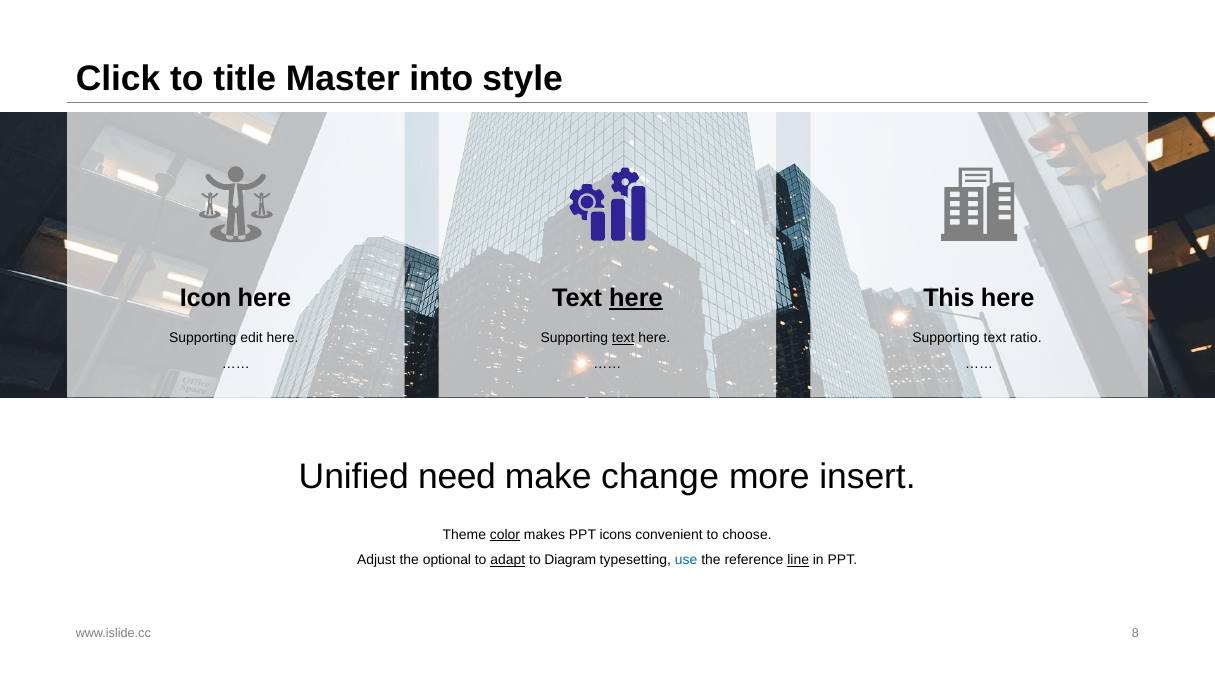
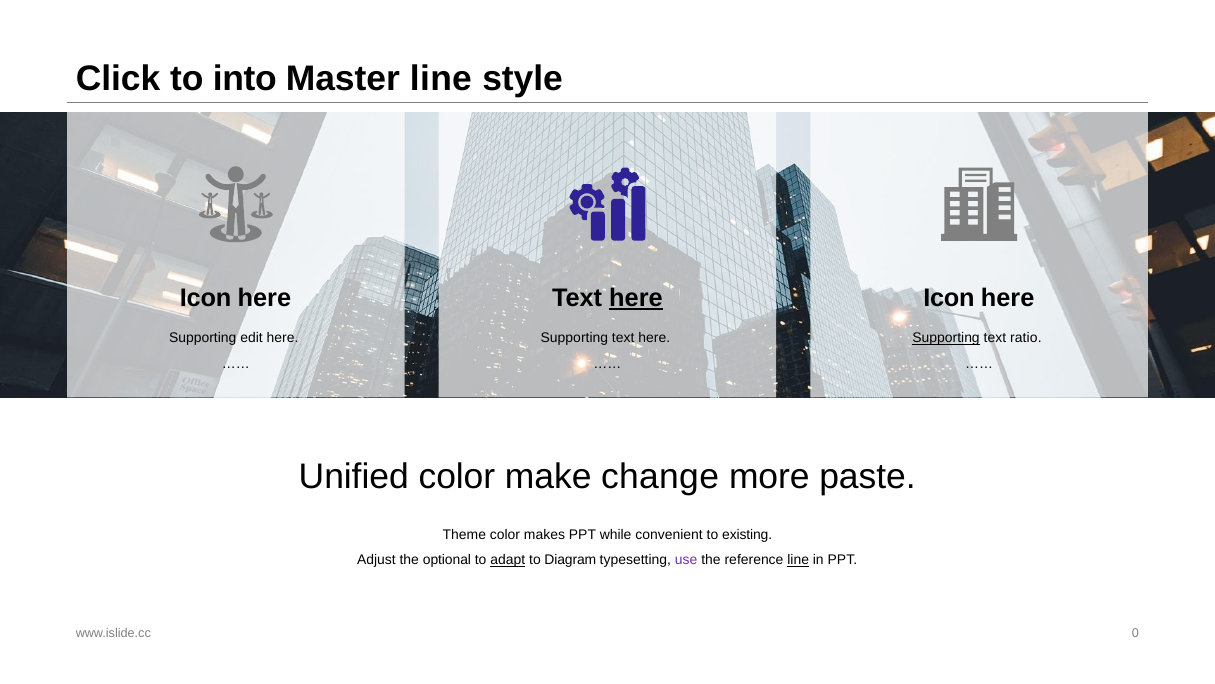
title: title -> into (245, 79)
Master into: into -> line (441, 79)
This: This -> Icon (949, 298)
text underline: present -> none (623, 338)
Supporting underline: none -> present (946, 338)
Unified need: need -> color (457, 476)
insert: insert -> paste (867, 476)
color underline: present -> none (505, 534)
icons: icons -> while (616, 534)
choose: choose -> existing (747, 534)
use colour: blue -> purple (686, 560)
8: 8 -> 0 (1135, 633)
